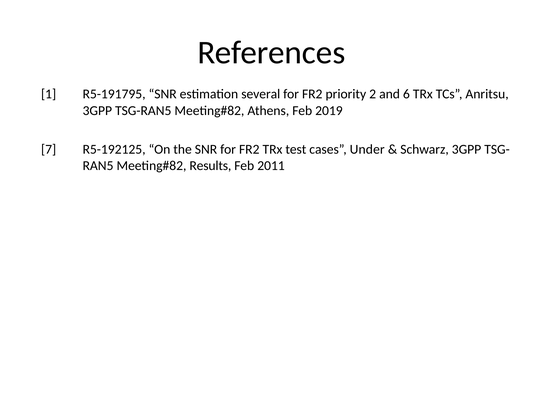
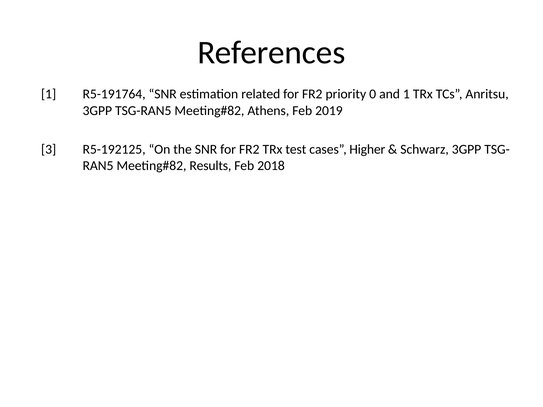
R5-191795: R5-191795 -> R5-191764 (114, 94)
several: several -> related (261, 94)
2: 2 -> 0 (373, 94)
and 6: 6 -> 1 (406, 94)
7: 7 -> 3 (49, 149)
Under: Under -> Higher (367, 149)
2011: 2011 -> 2018 (271, 166)
